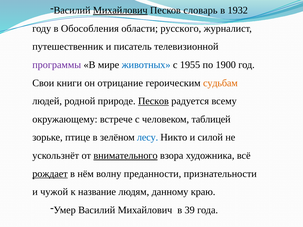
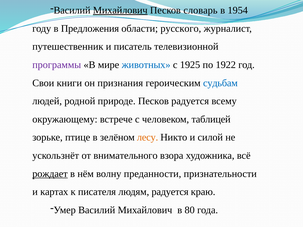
1932: 1932 -> 1954 (238, 10)
Обособления: Обособления -> Предложения (90, 28)
1955: 1955 -> 1925 (190, 65)
1900: 1900 -> 1922 (226, 65)
отрицание: отрицание -> признания (120, 83)
судьбам colour: orange -> blue (220, 83)
Песков underline: present -> none (153, 101)
лесу colour: blue -> orange (148, 138)
внимательного underline: present -> none (126, 156)
чужой: чужой -> картах (54, 192)
название: название -> писателя (97, 192)
людям данному: данному -> радуется (170, 192)
39: 39 -> 80 (190, 210)
